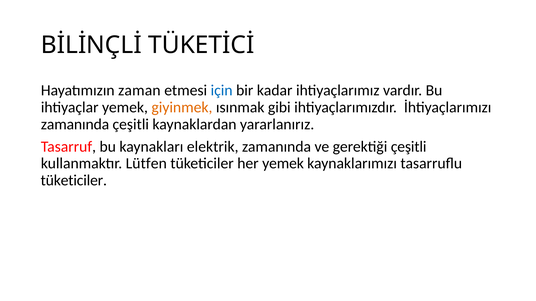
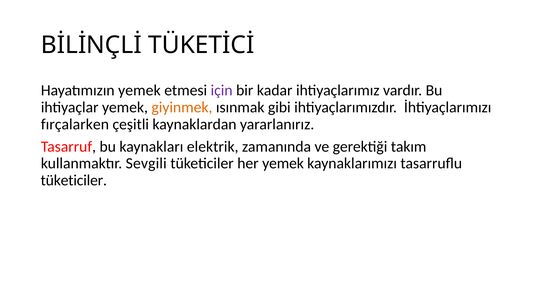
Hayatımızın zaman: zaman -> yemek (139, 91)
için colour: blue -> purple (222, 91)
zamanında: zamanında -> fırçalarken (75, 124)
gerektiği çeşitli: çeşitli -> takım (409, 147)
Lütfen: Lütfen -> Sevgili (146, 164)
